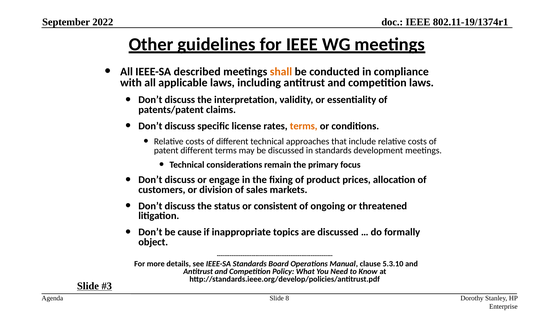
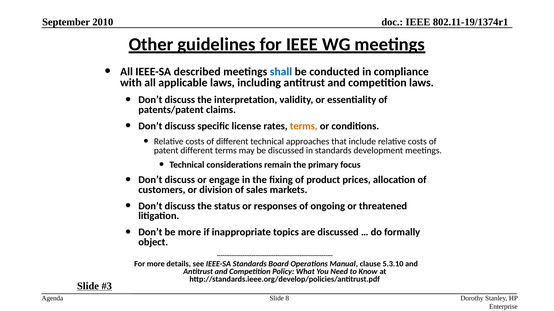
2022: 2022 -> 2010 (103, 22)
shall colour: orange -> blue (281, 72)
consistent: consistent -> responses (275, 206)
be cause: cause -> more (189, 233)
